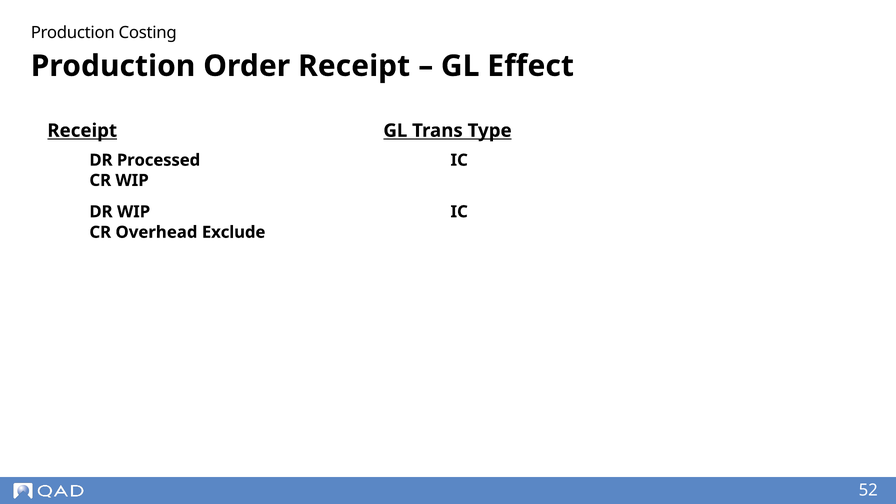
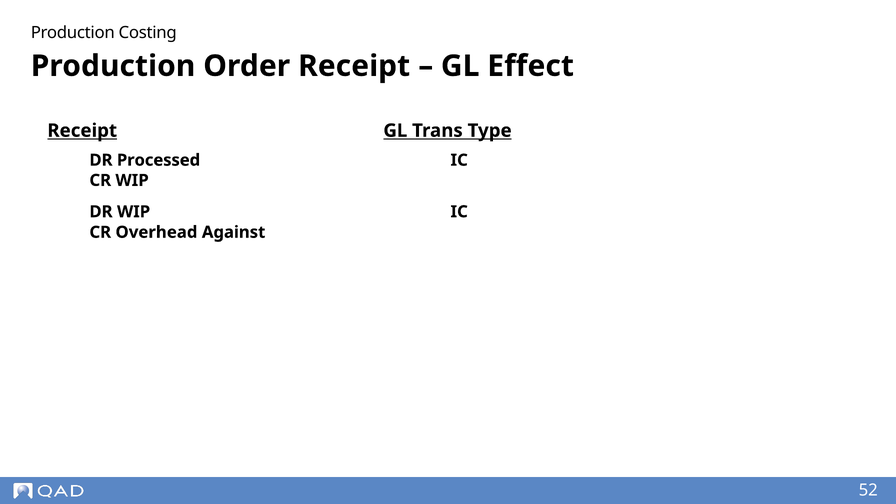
Exclude: Exclude -> Against (234, 232)
